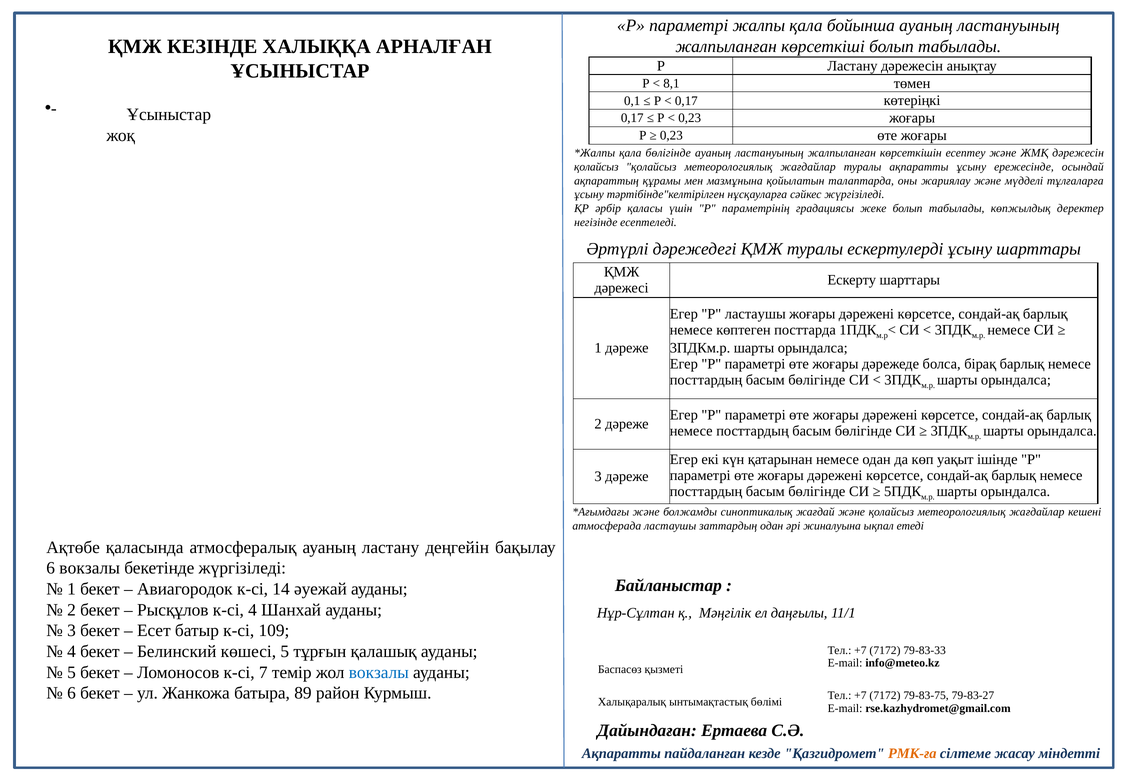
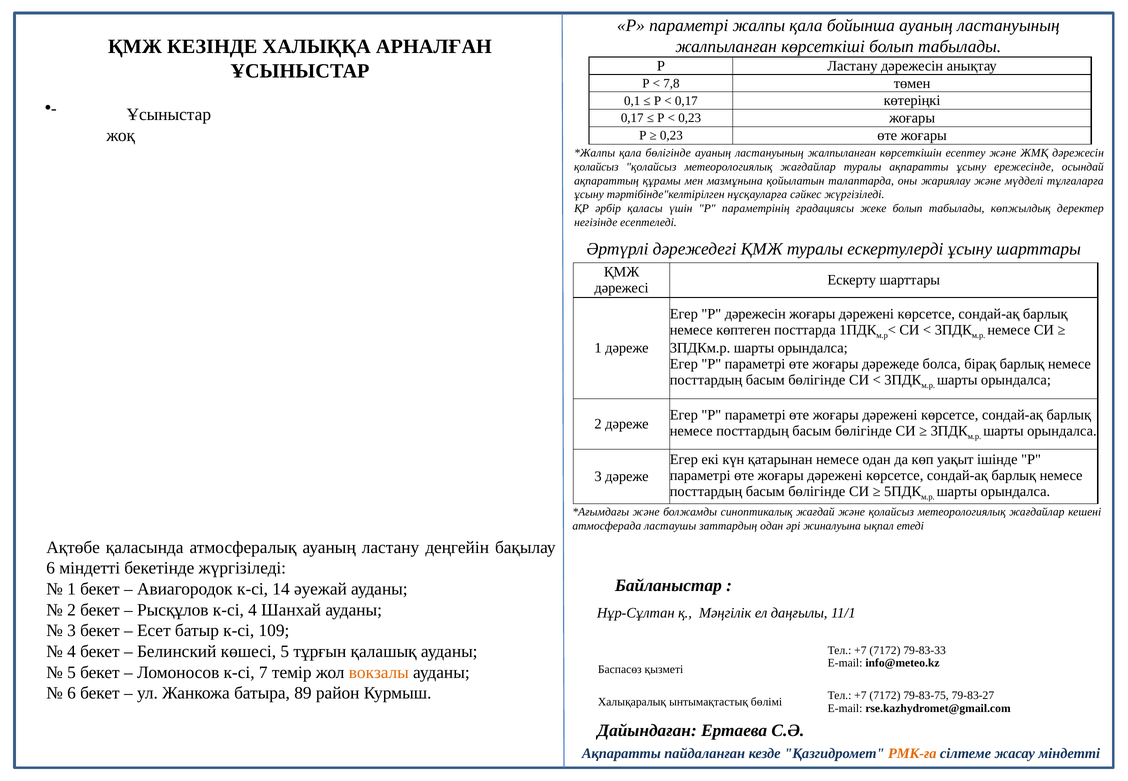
8,1: 8,1 -> 7,8 (671, 83)
Р ластаушы: ластаушы -> дәрежесін (755, 314)
6 вокзалы: вокзалы -> міндетті (90, 568)
вокзалы colour: blue -> orange (379, 672)
